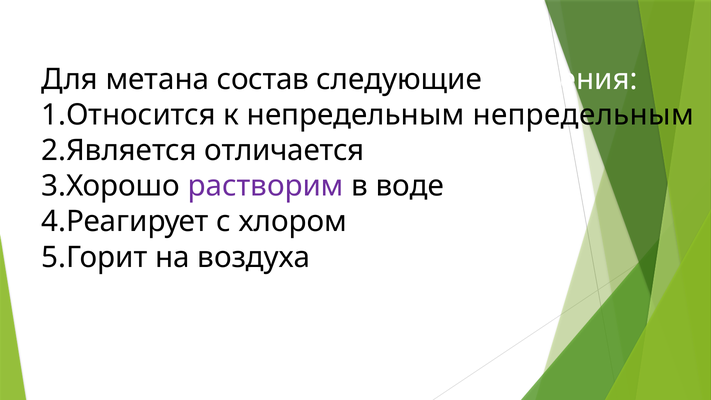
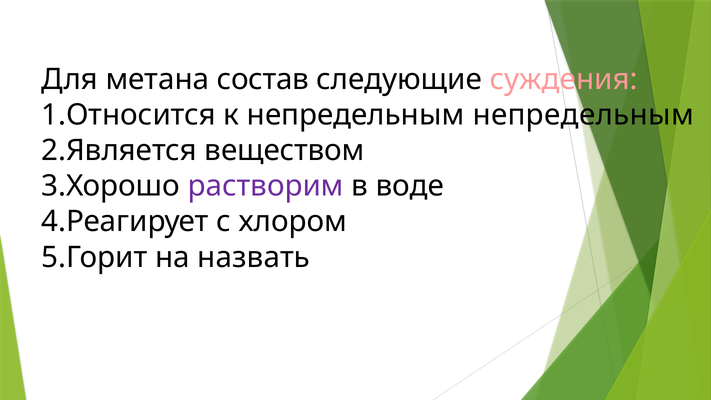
суждения colour: white -> pink (564, 79)
отличается: отличается -> веществом (284, 151)
воздуха: воздуха -> назвать (254, 257)
